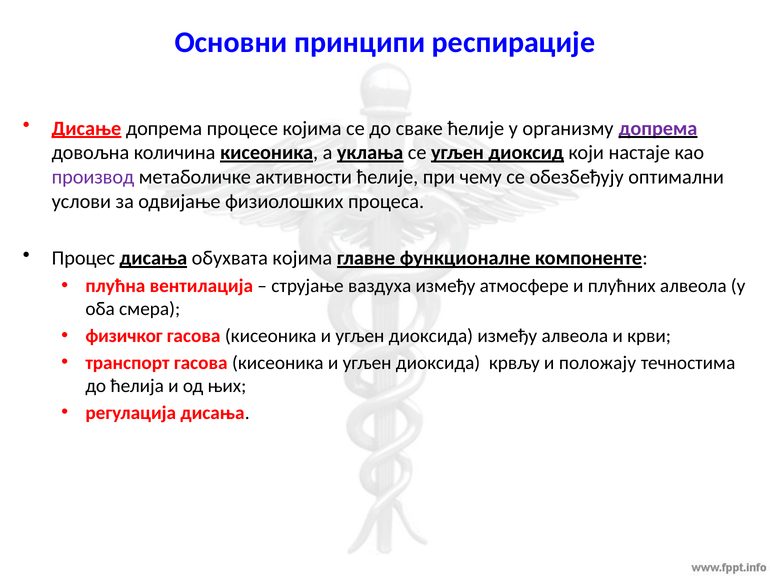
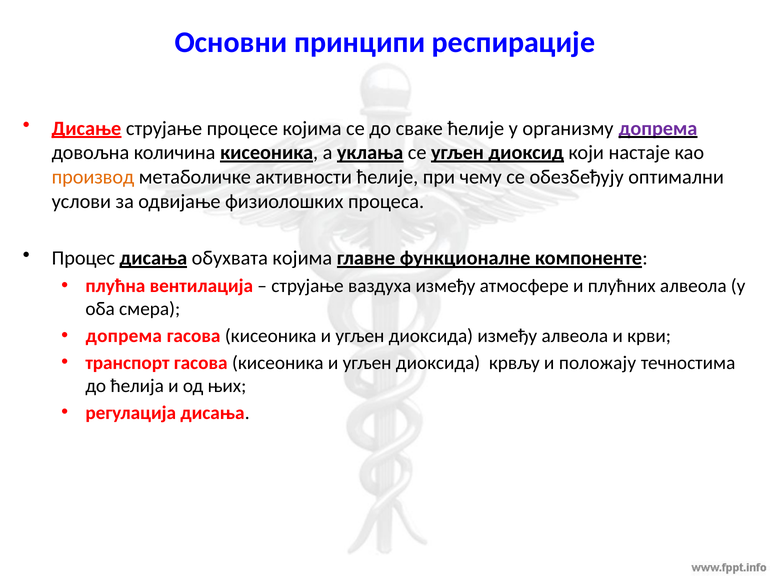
Дисање допрема: допрема -> струјање (164, 128)
производ colour: purple -> orange (93, 177)
физичког: физичког -> допрема (124, 336)
